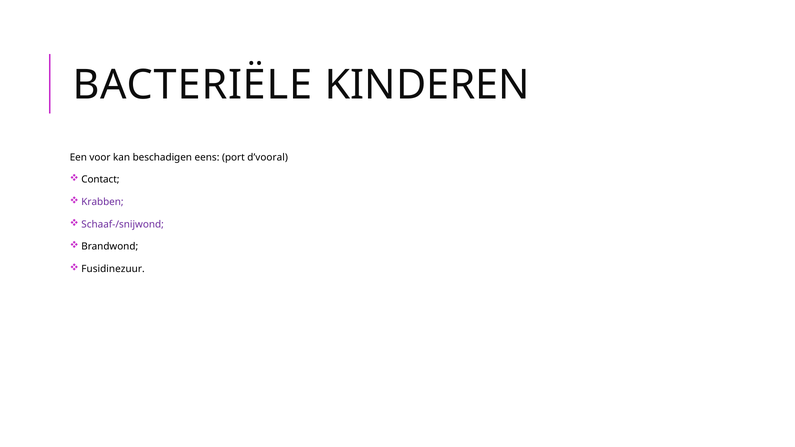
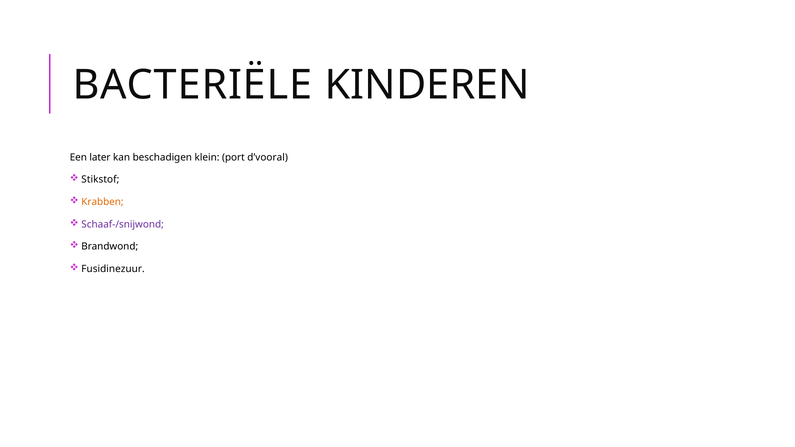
voor: voor -> later (100, 157)
eens: eens -> klein (207, 157)
Contact: Contact -> Stikstof (100, 180)
Krabben colour: purple -> orange (102, 202)
